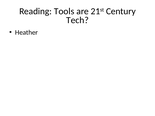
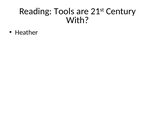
Tech: Tech -> With (77, 20)
